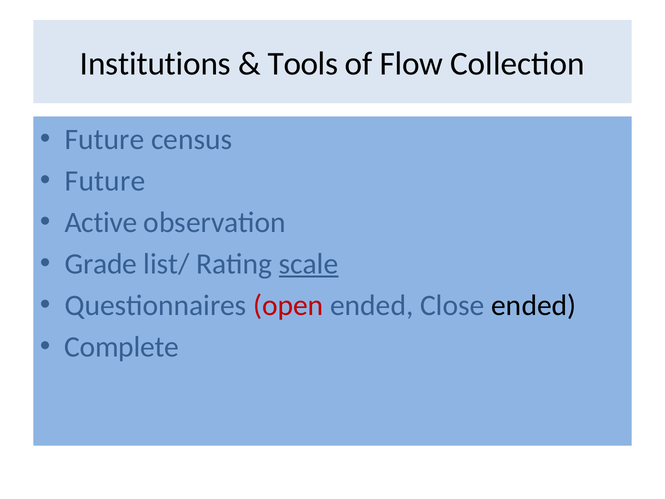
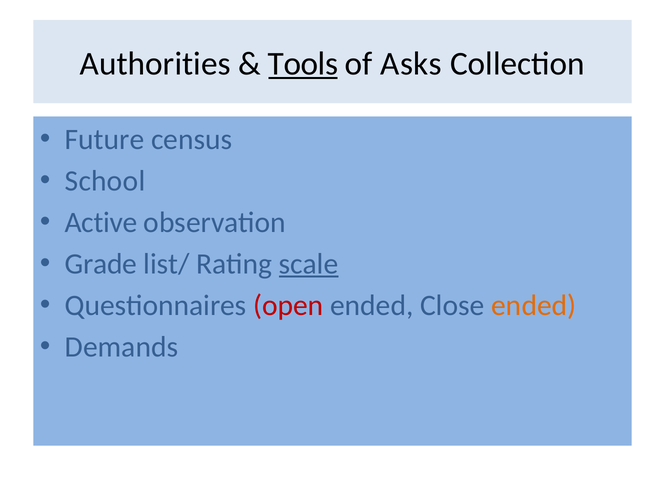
Institutions: Institutions -> Authorities (155, 64)
Tools underline: none -> present (303, 64)
Flow: Flow -> Asks (411, 64)
Future: Future -> School (105, 181)
ended colour: black -> orange (534, 305)
Complete: Complete -> Demands (122, 347)
